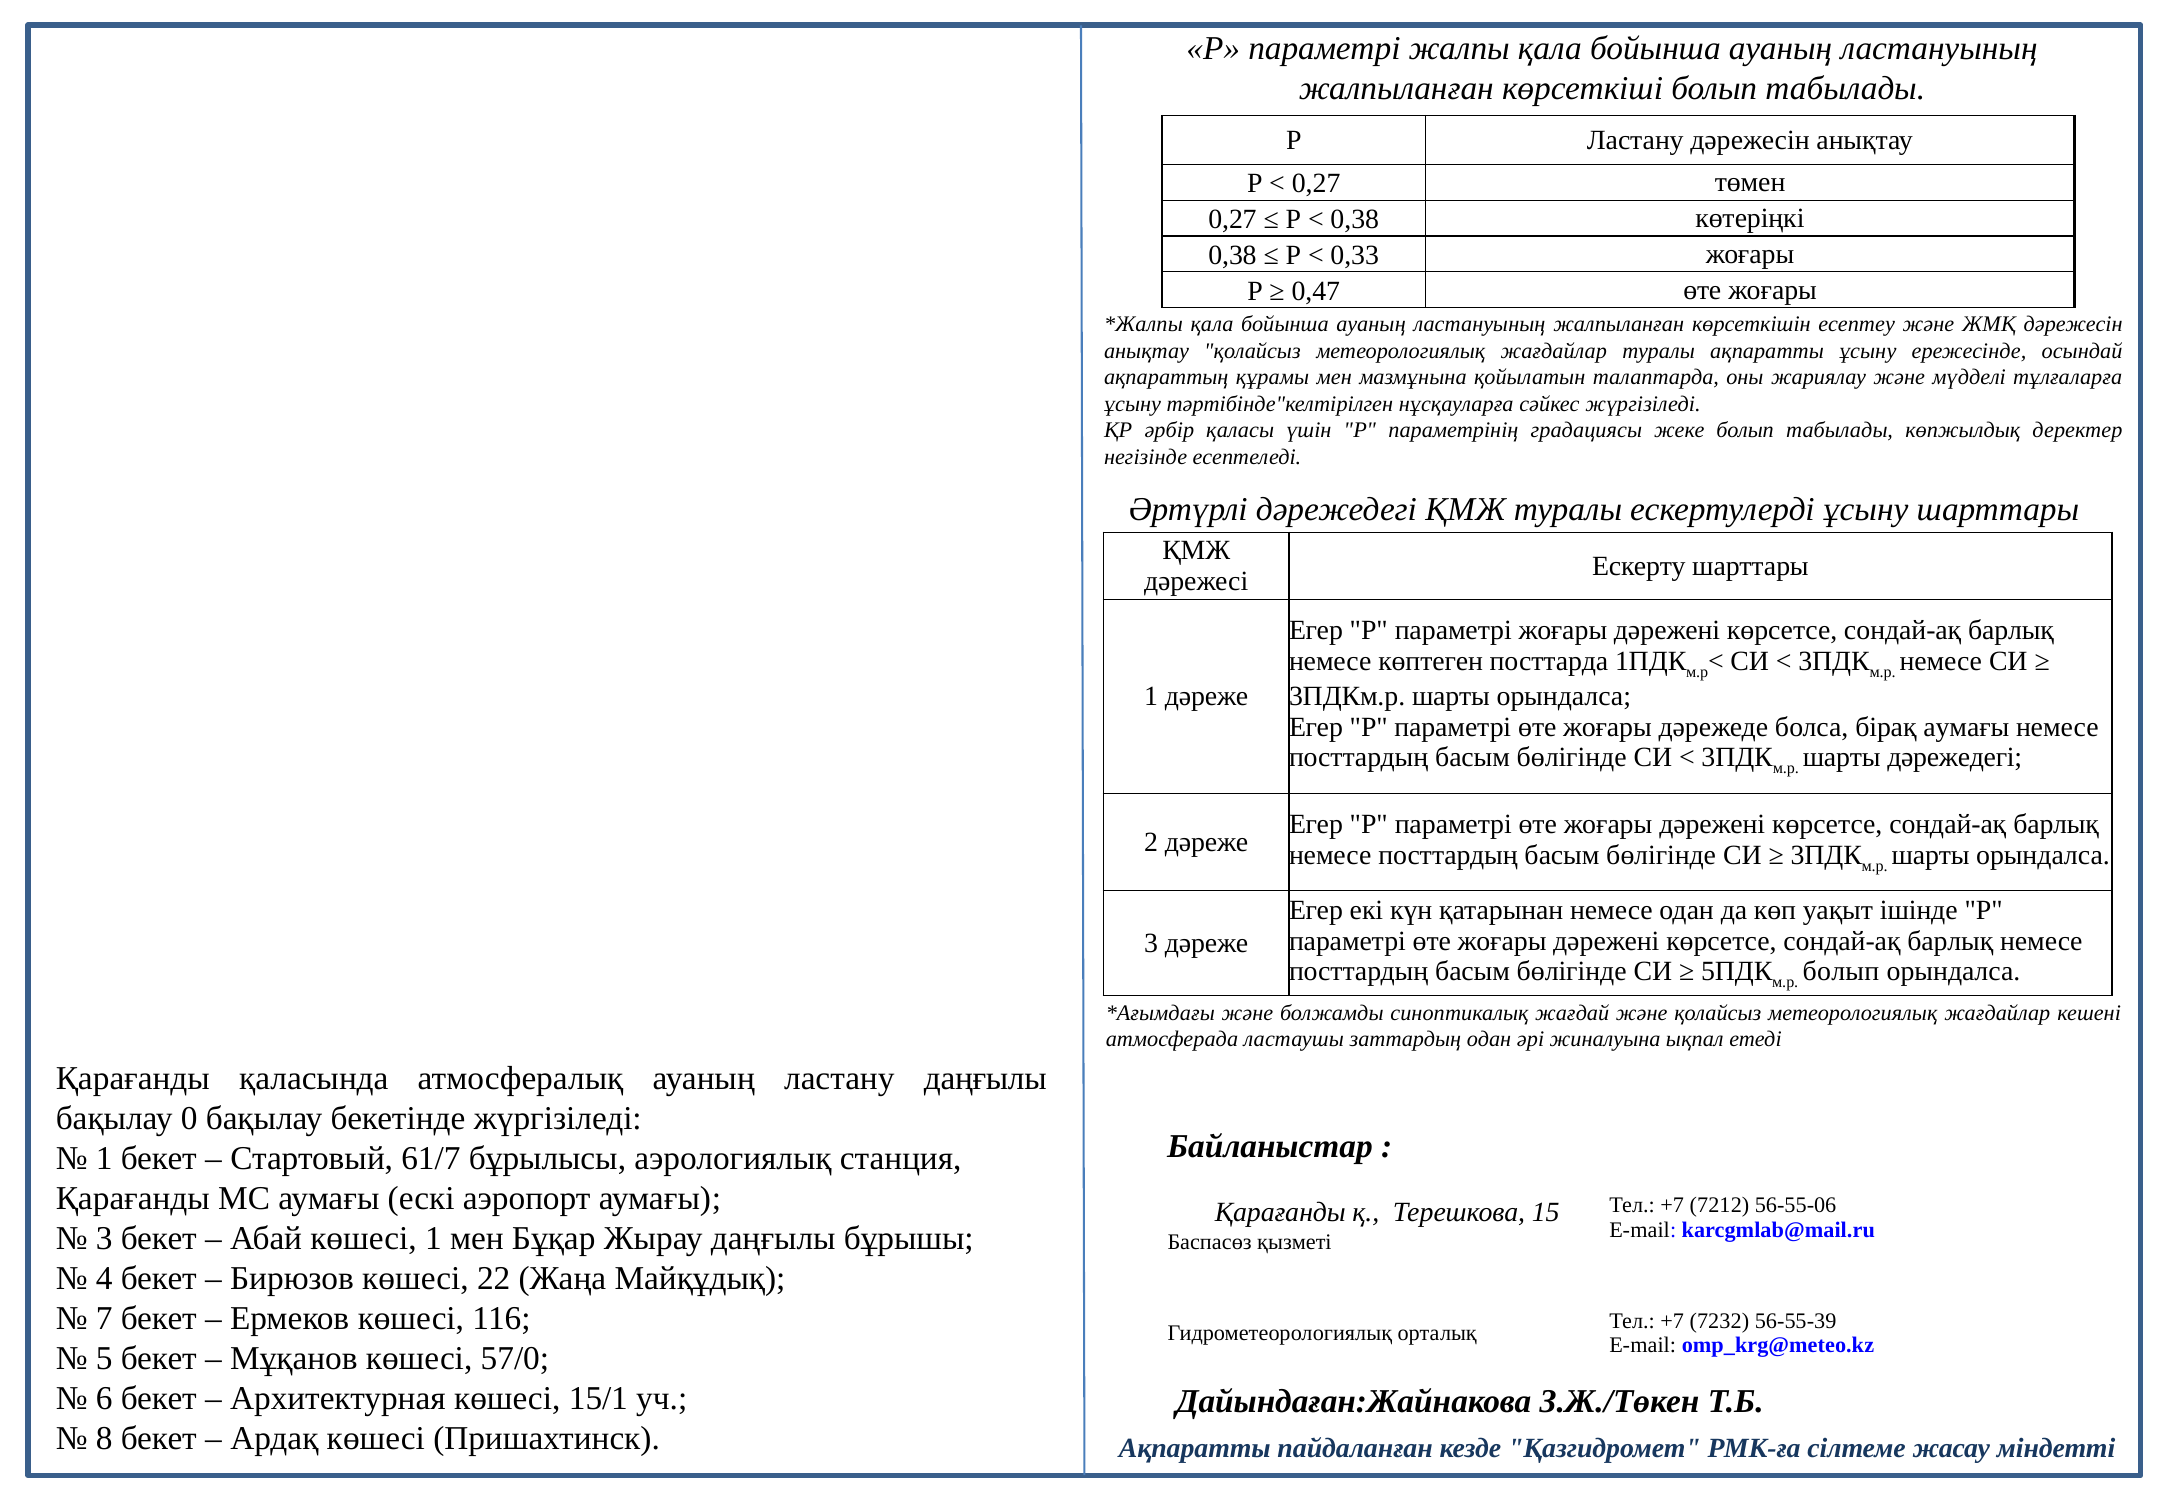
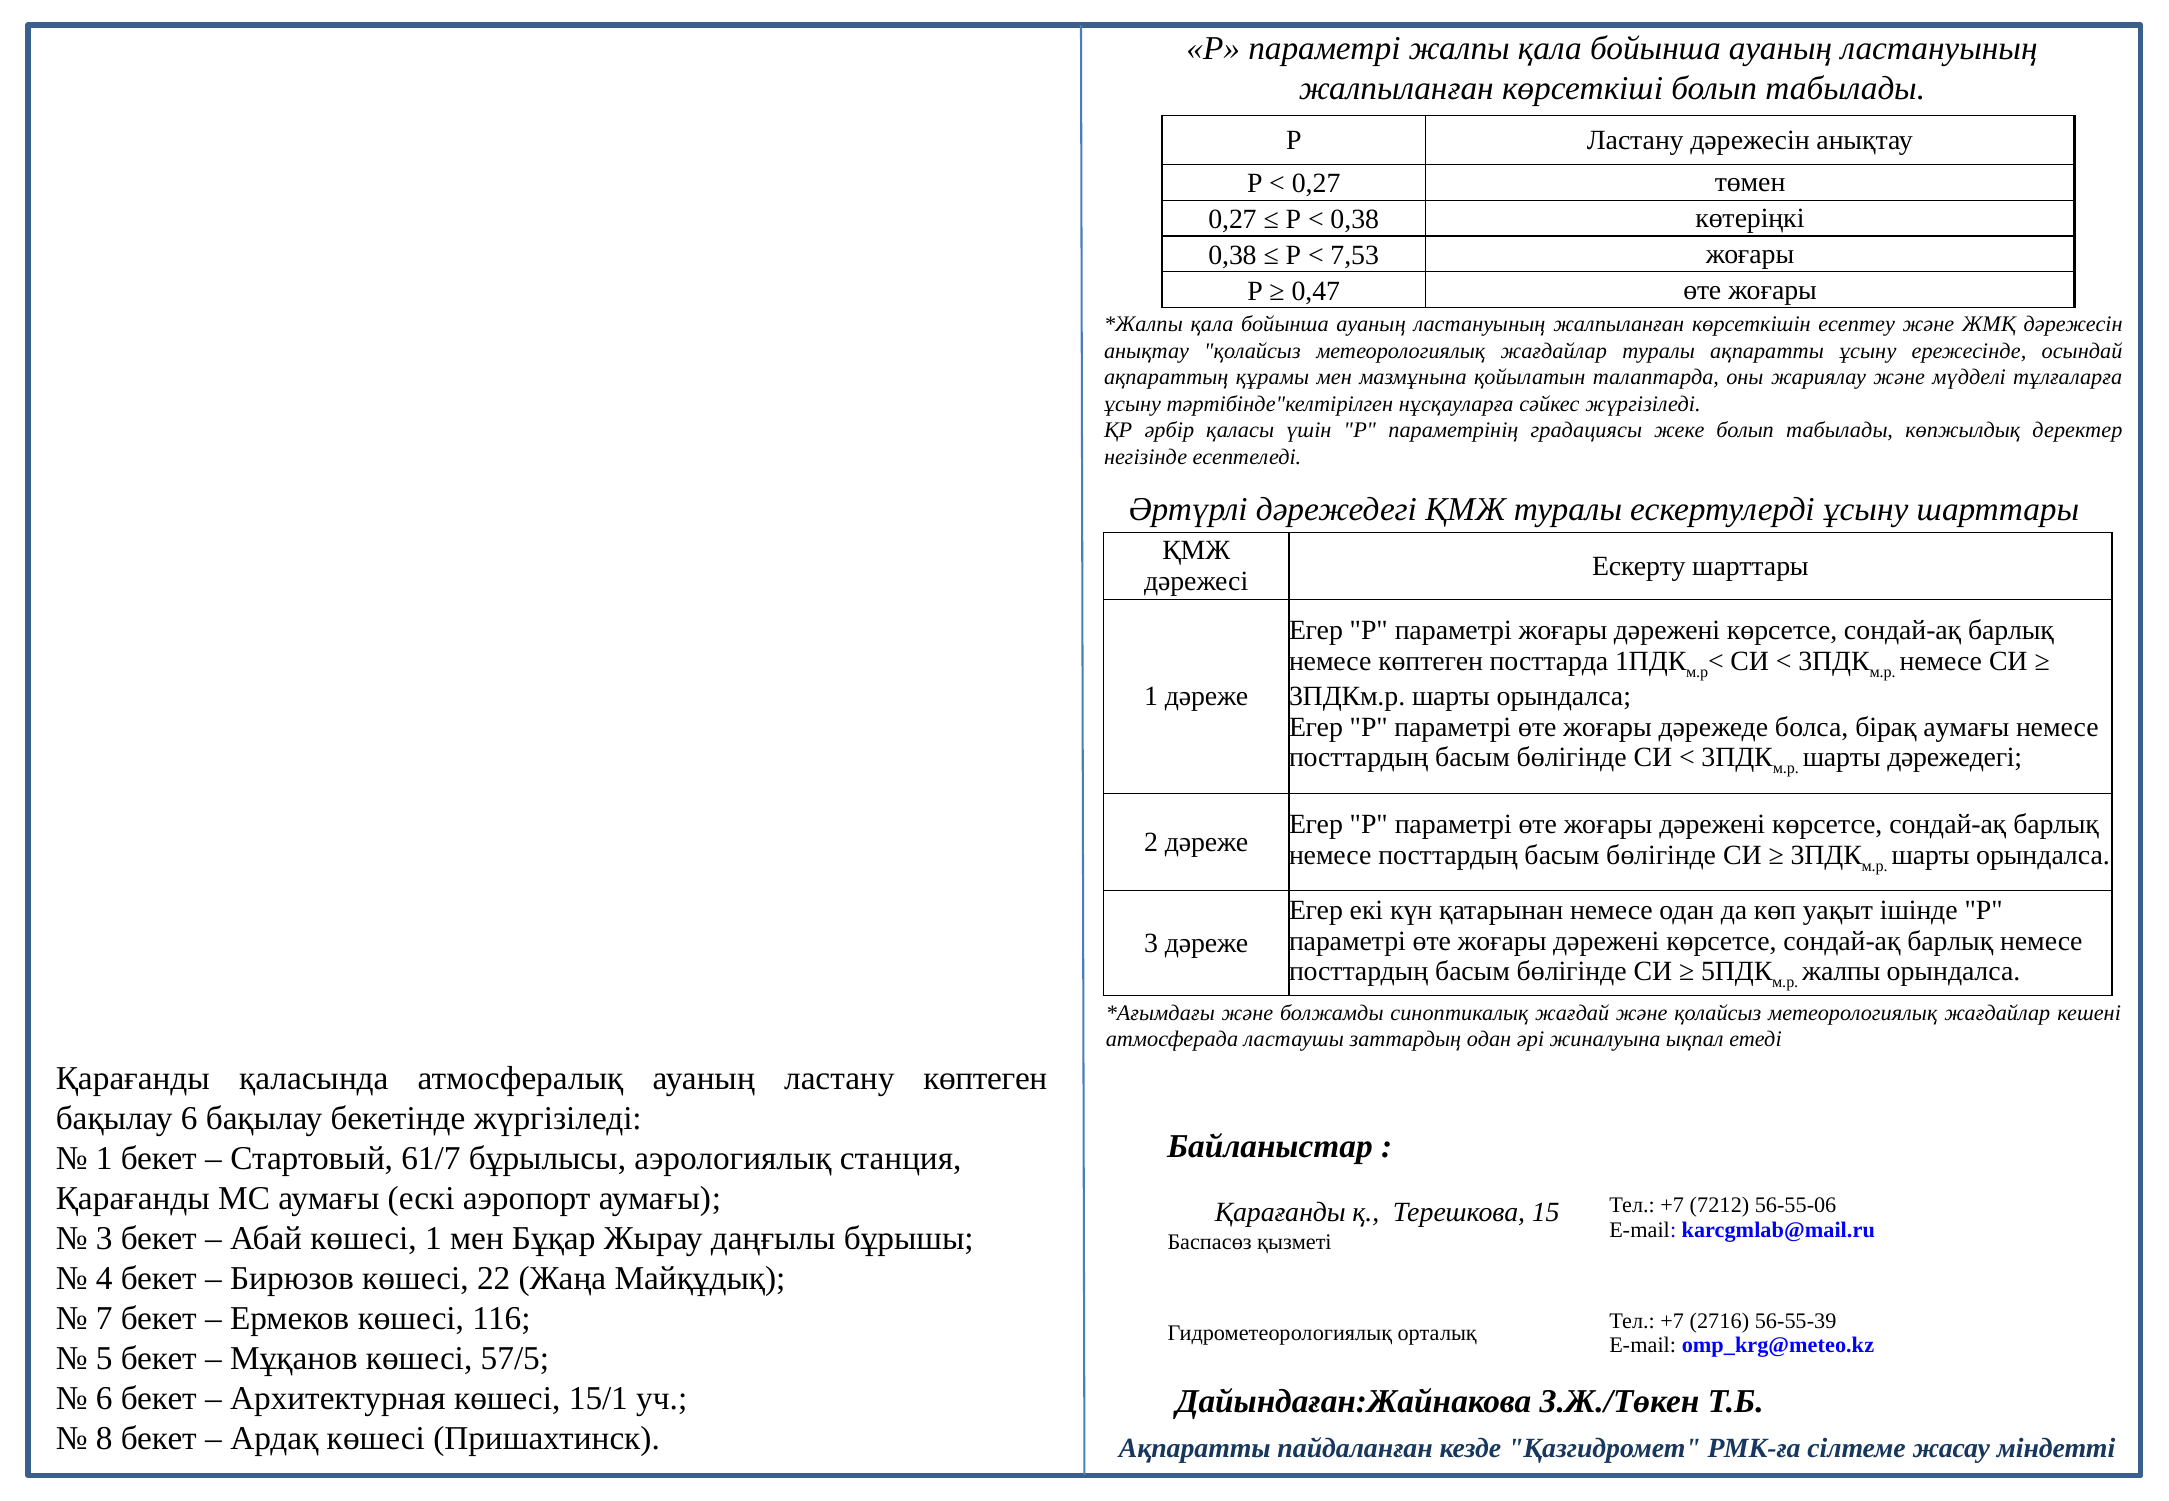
0,33: 0,33 -> 7,53 (1355, 255)
болып: болып -> жалпы (1841, 972)
ластану даңғылы: даңғылы -> көптеген (985, 1079)
бақылау 0: 0 -> 6 (189, 1119)
7232: 7232 -> 2716 (1719, 1321)
57/0: 57/0 -> 57/5 (515, 1359)
